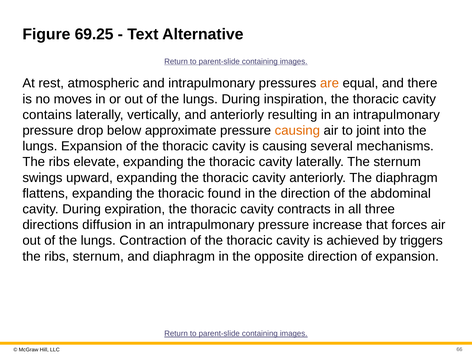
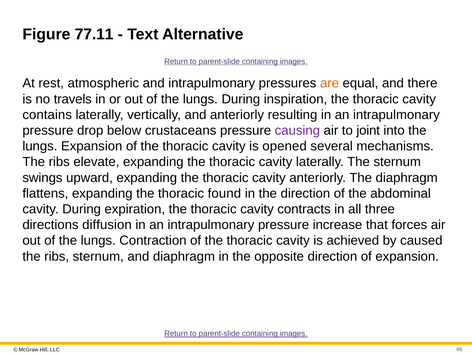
69.25: 69.25 -> 77.11 (94, 34)
moves: moves -> travels (73, 99)
approximate: approximate -> crustaceans (181, 130)
causing colour: orange -> purple (297, 130)
is causing: causing -> opened (285, 146)
triggers: triggers -> caused (421, 241)
